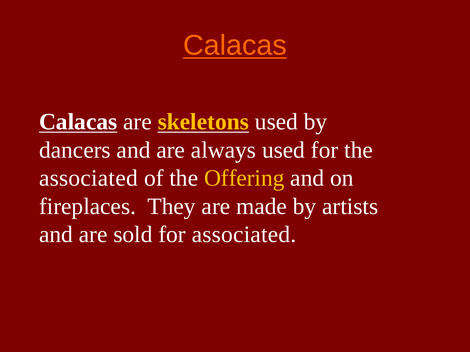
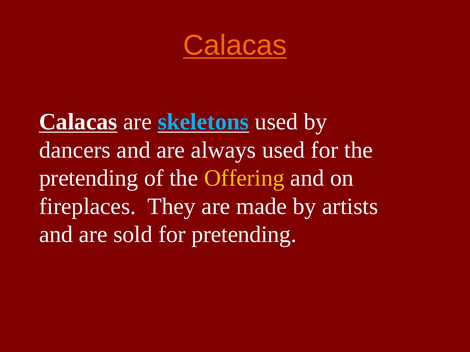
skeletons colour: yellow -> light blue (203, 122)
associated: associated -> pretending (89, 178)
for associated: associated -> pretending (244, 235)
